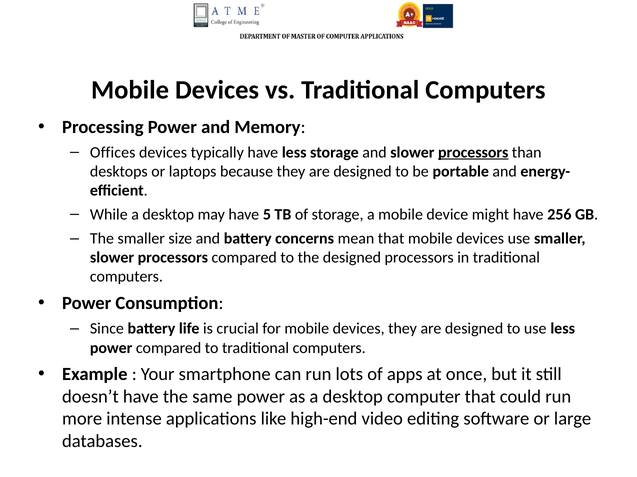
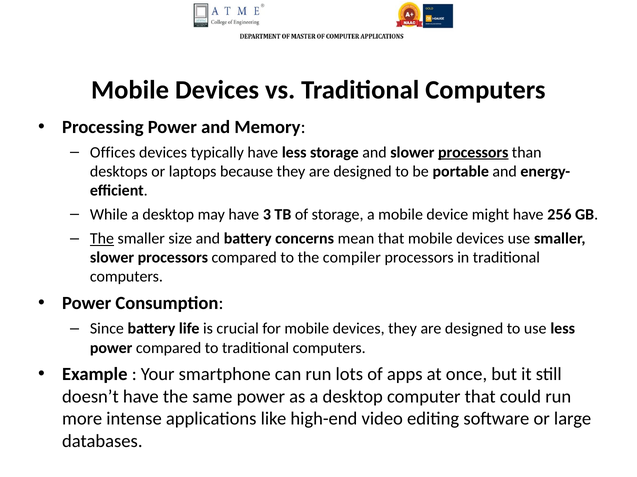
5: 5 -> 3 (267, 215)
The underline: none -> present (102, 239)
the designed: designed -> compiler (352, 258)
